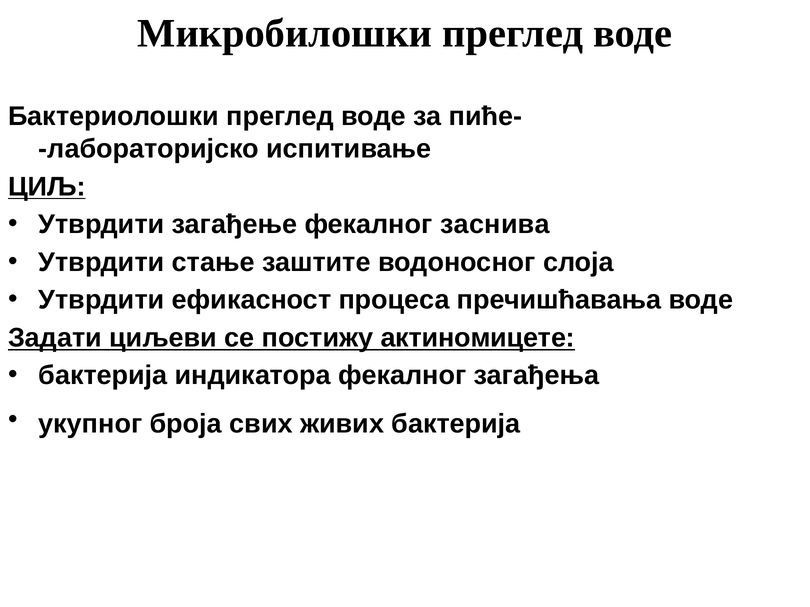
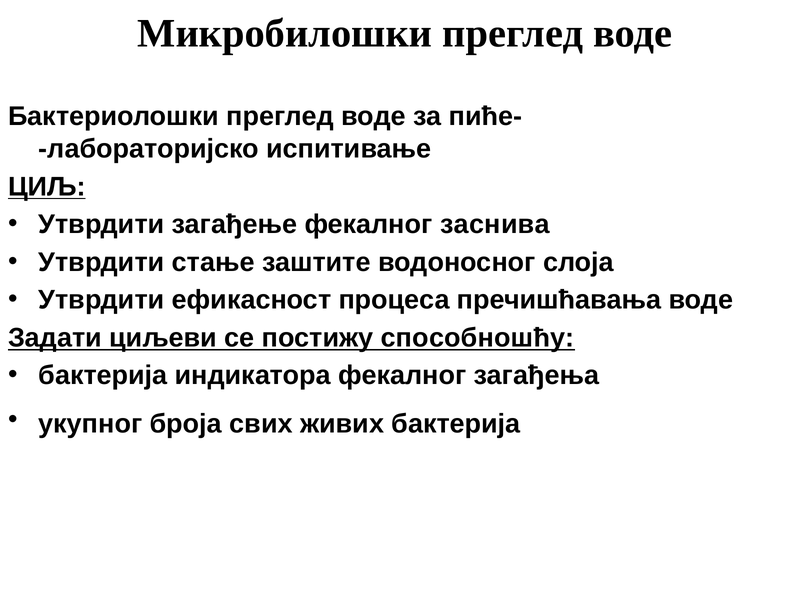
актиномицете: актиномицете -> способношћу (478, 338)
